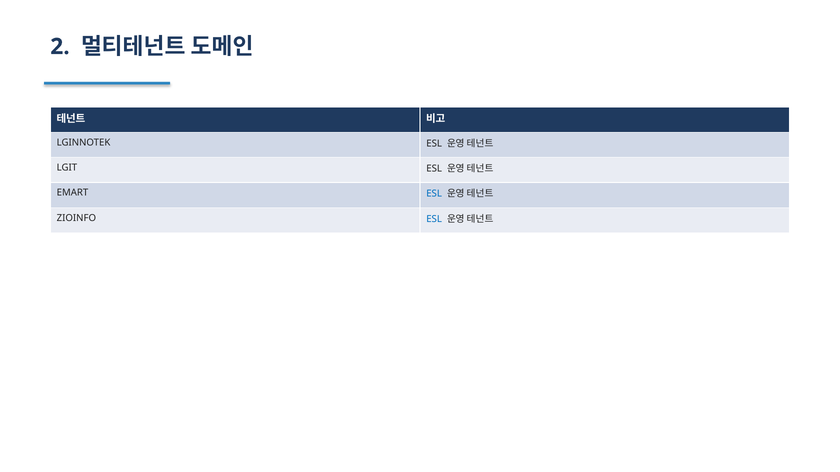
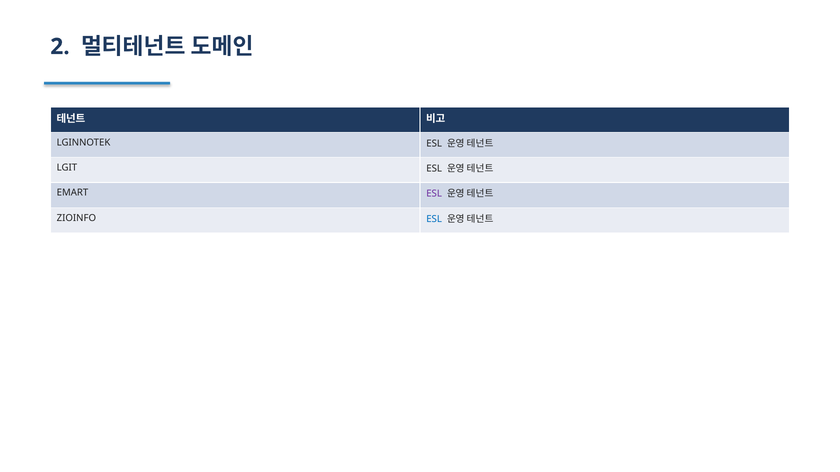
ESL colour: blue -> purple (434, 194)
